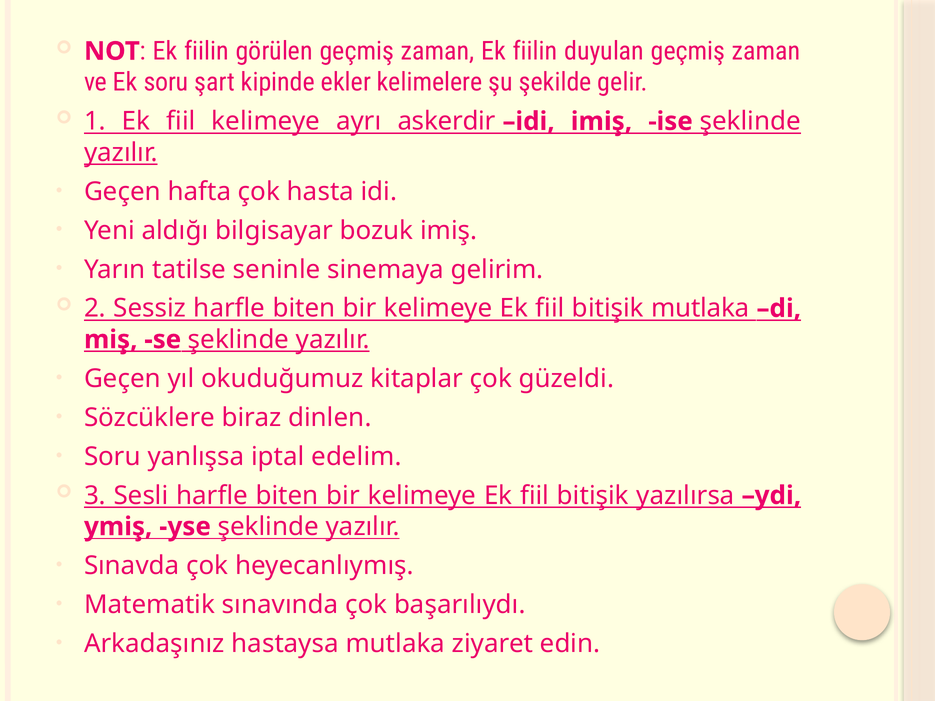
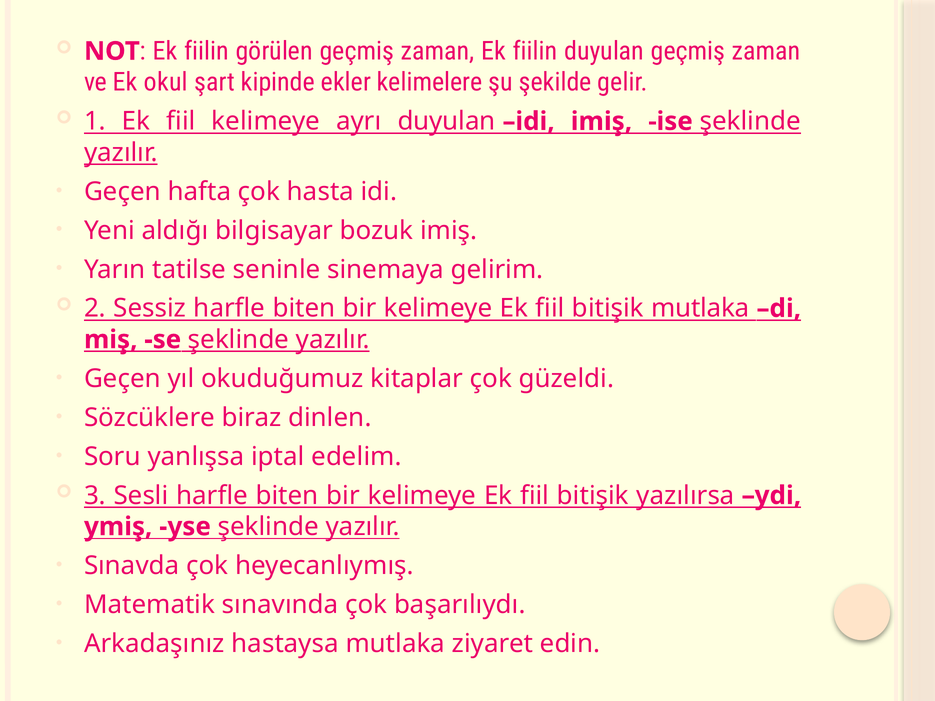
Ek soru: soru -> okul (166, 82)
ayrı askerdir: askerdir -> duyulan (447, 121)
